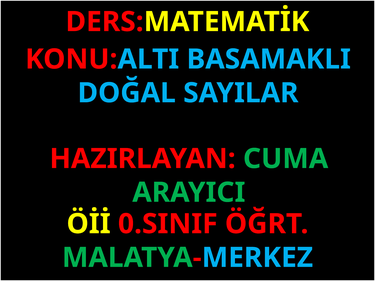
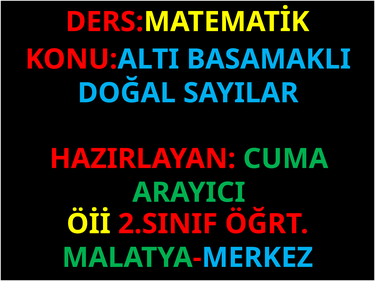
0.SINIF: 0.SINIF -> 2.SINIF (168, 224)
